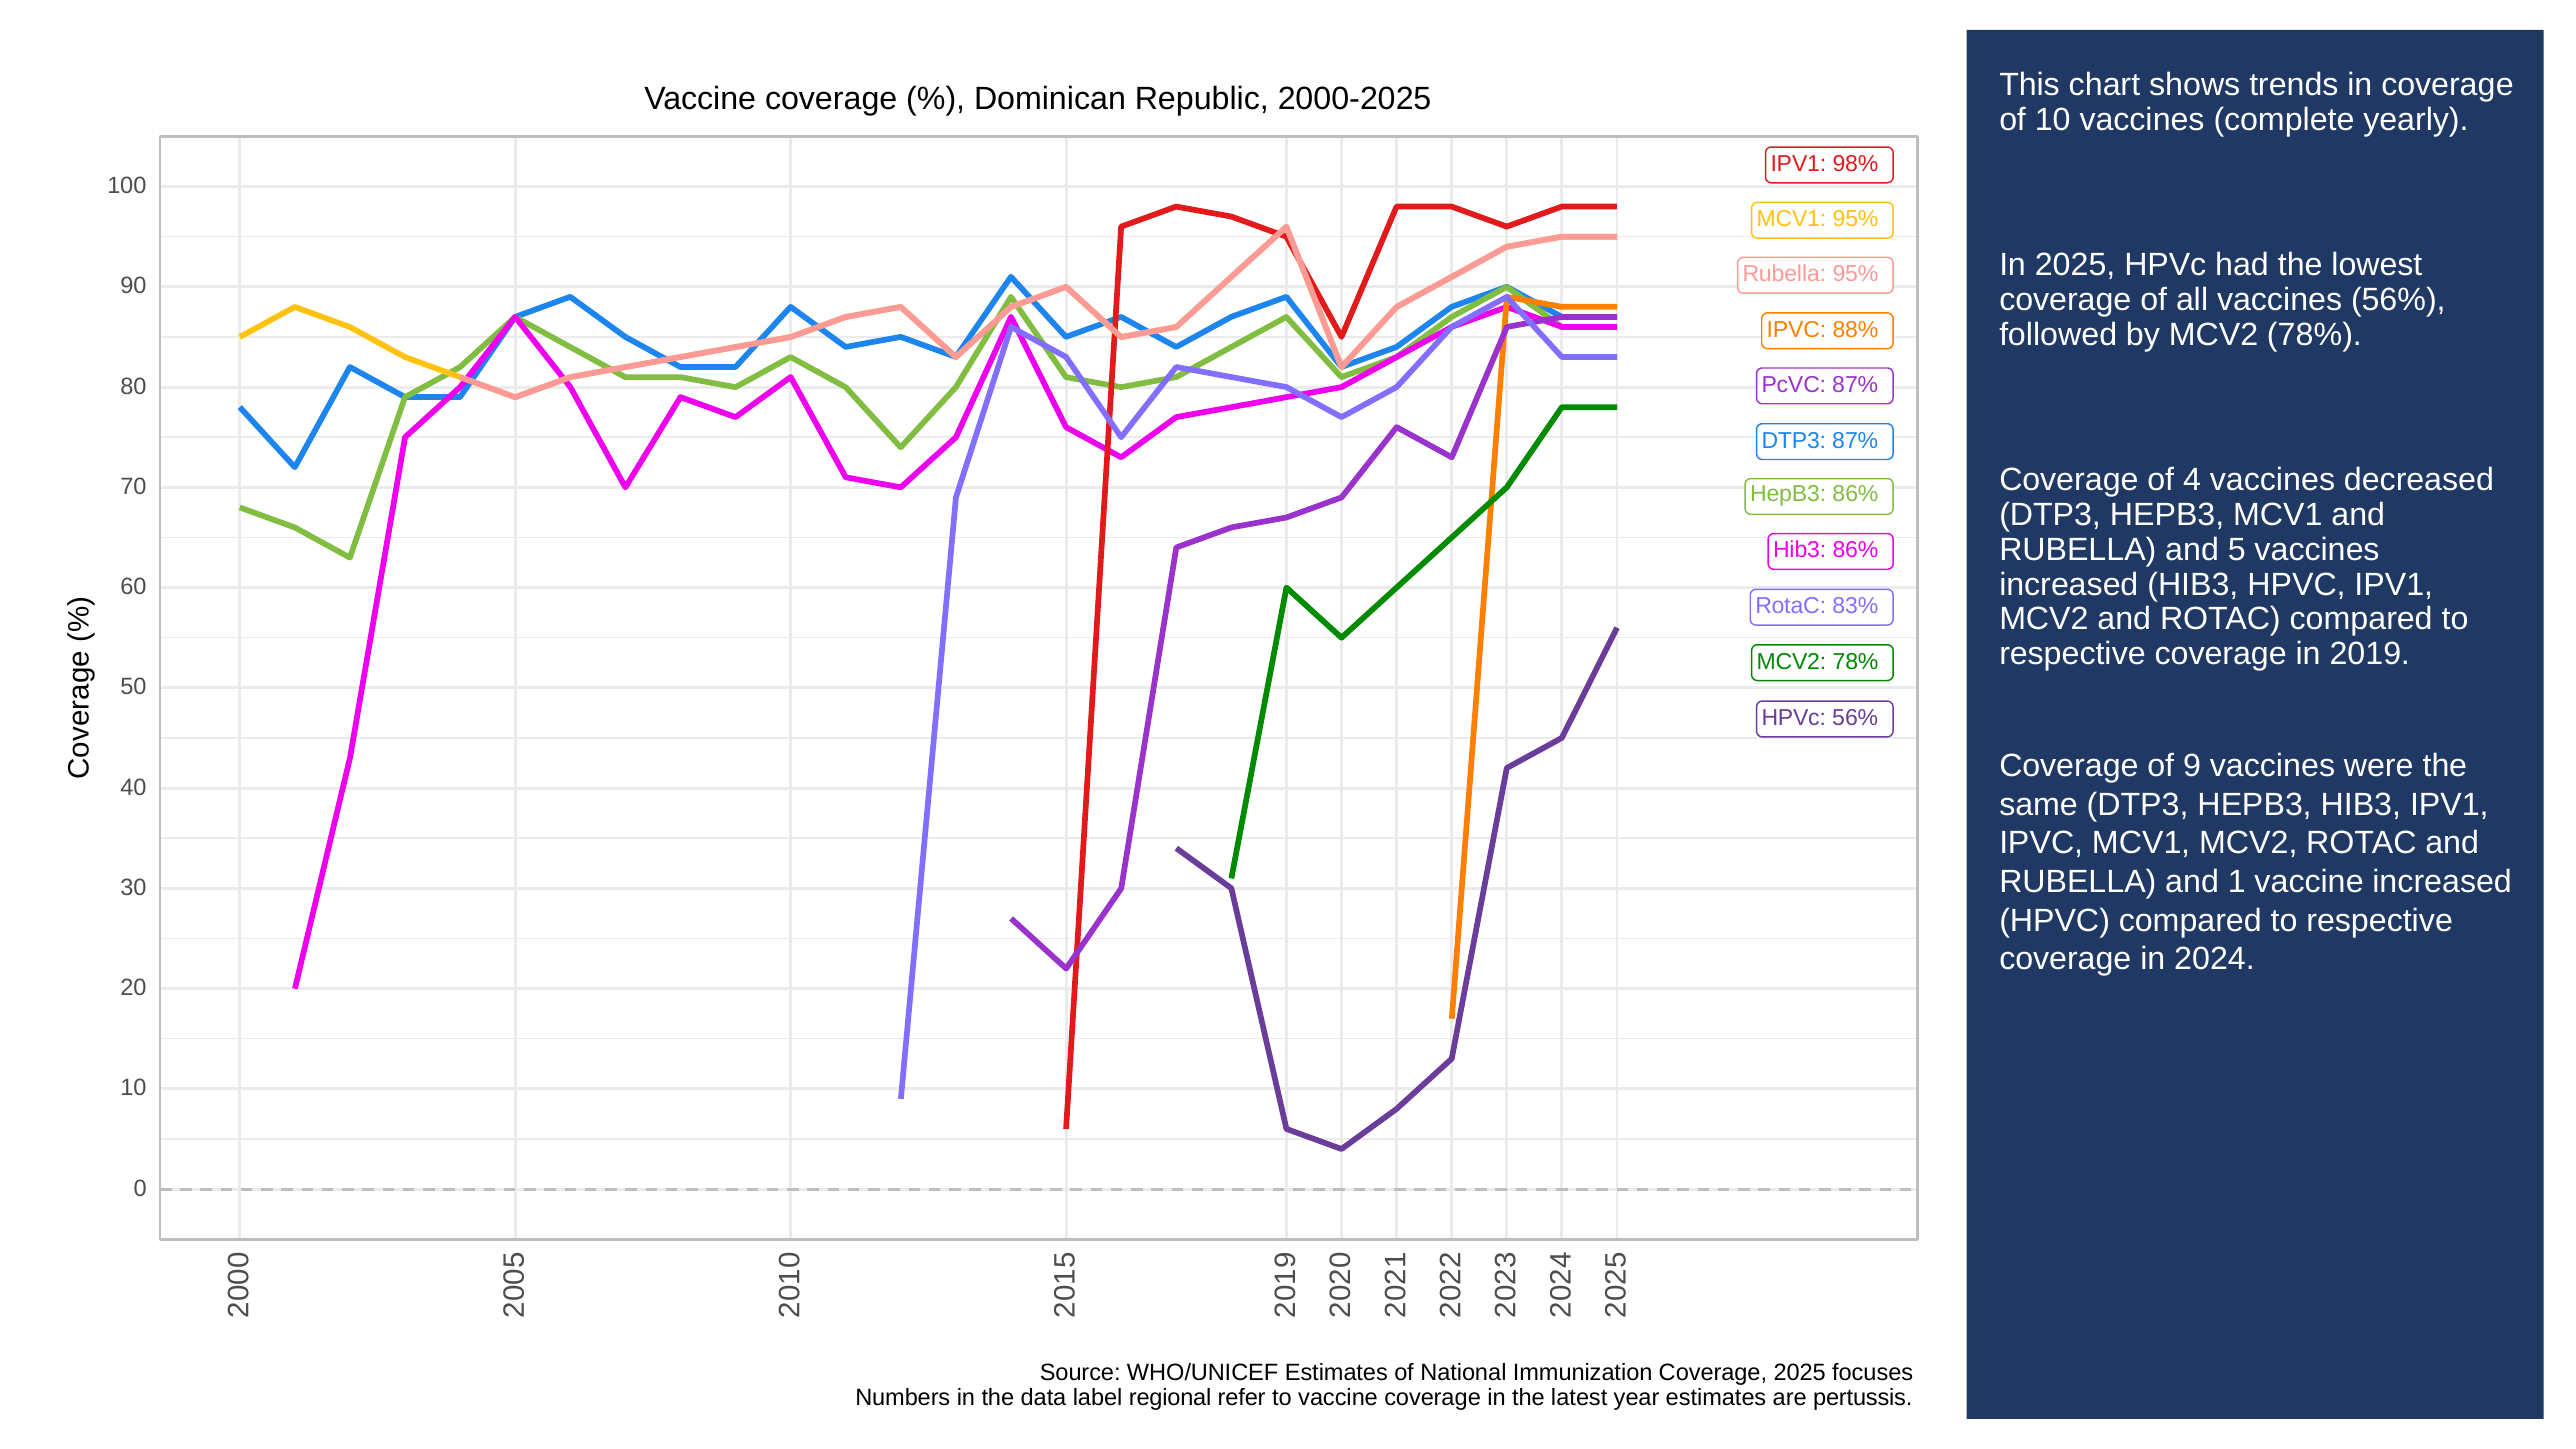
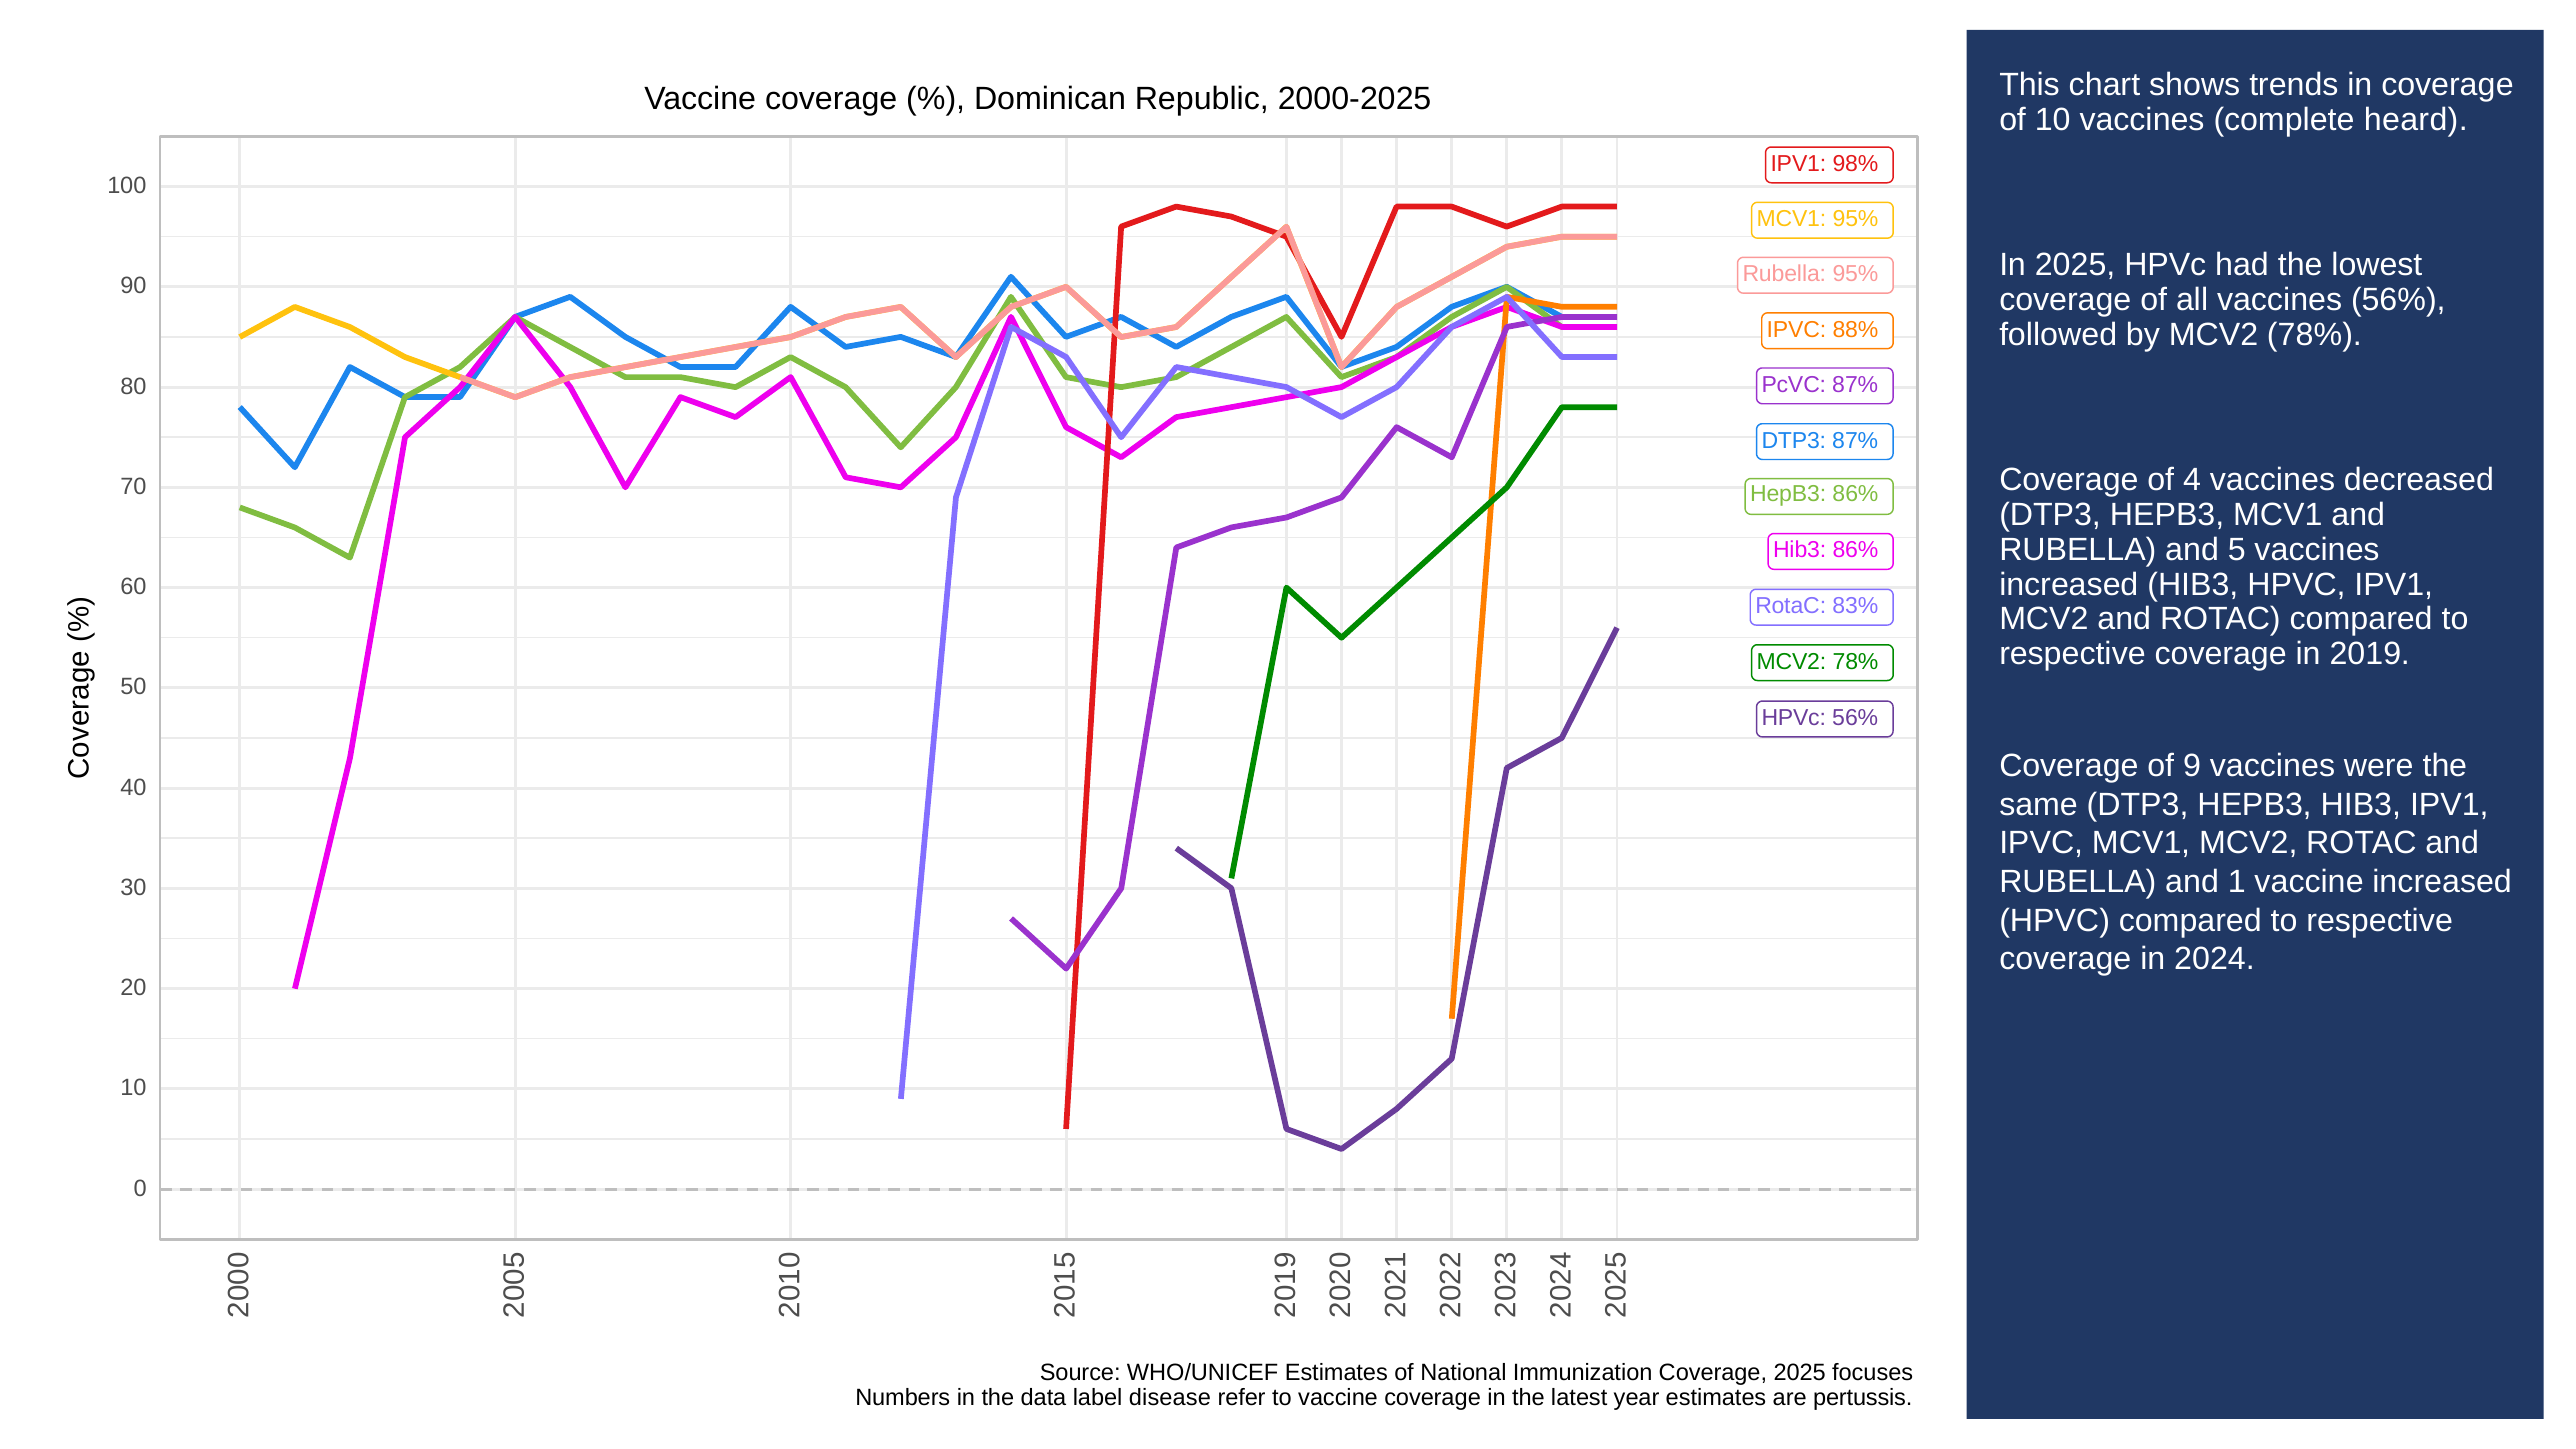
yearly: yearly -> heard (2416, 119)
regional: regional -> disease (1170, 1398)
